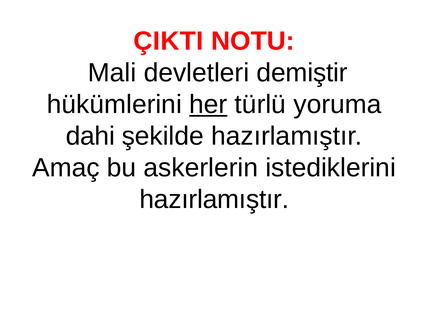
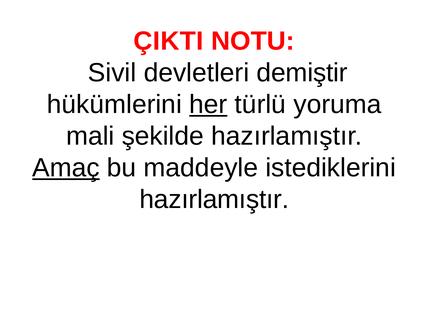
Mali: Mali -> Sivil (112, 73)
dahi: dahi -> mali (90, 136)
Amaç underline: none -> present (66, 168)
askerlerin: askerlerin -> maddeyle (201, 168)
